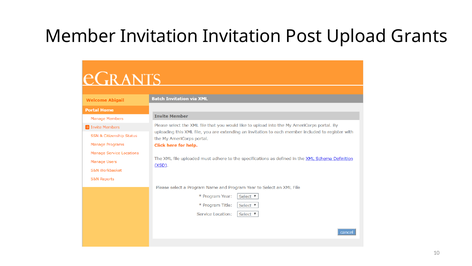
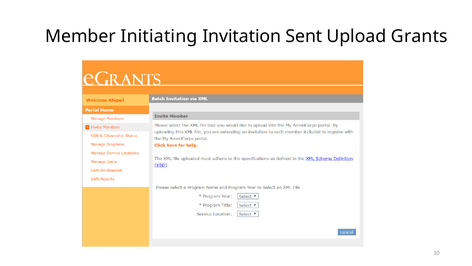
Member Invitation: Invitation -> Initiating (159, 36)
Post: Post -> Sent (304, 36)
